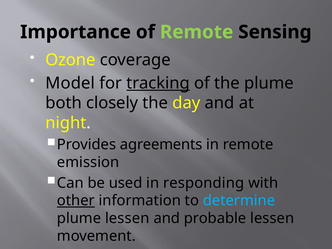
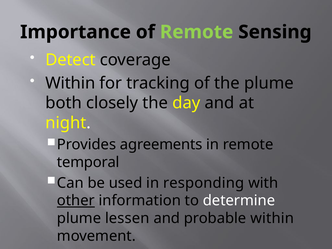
Ozone: Ozone -> Detect (70, 60)
Model: Model -> Within (70, 83)
tracking underline: present -> none (158, 83)
emission: emission -> temporal (88, 162)
determine colour: light blue -> white (239, 201)
probable lessen: lessen -> within (272, 218)
